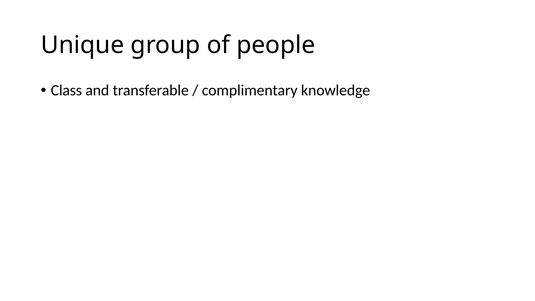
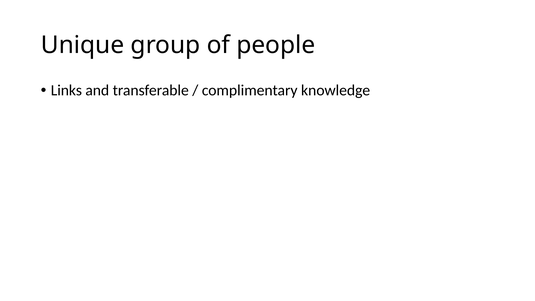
Class: Class -> Links (66, 90)
